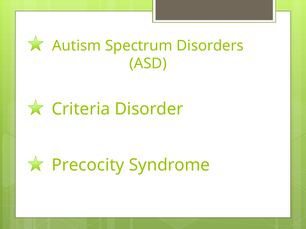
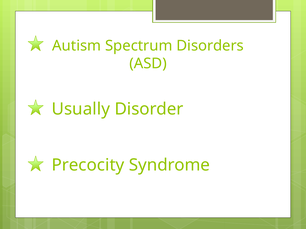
Criteria: Criteria -> Usually (81, 109)
